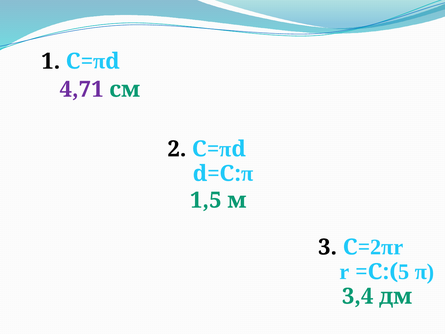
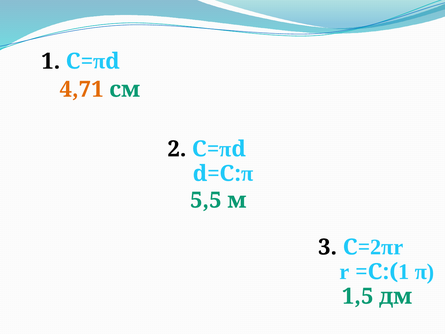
4,71 colour: purple -> orange (82, 89)
1,5: 1,5 -> 5,5 (206, 200)
5: 5 -> 1 (404, 272)
3,4: 3,4 -> 1,5 (358, 296)
